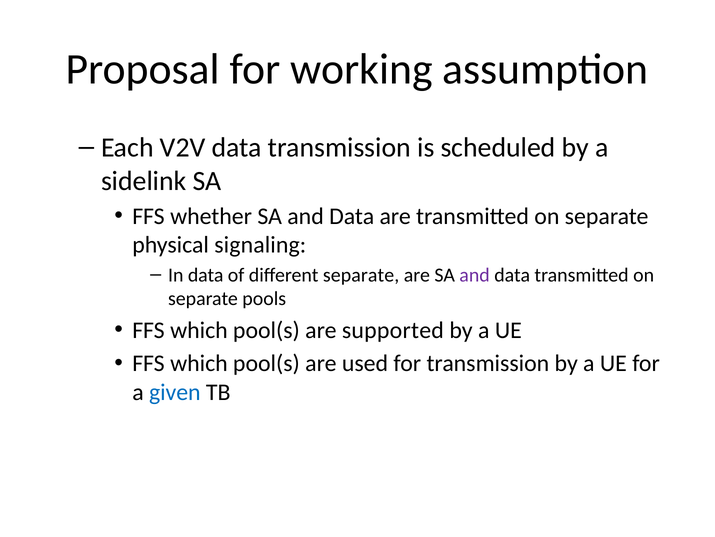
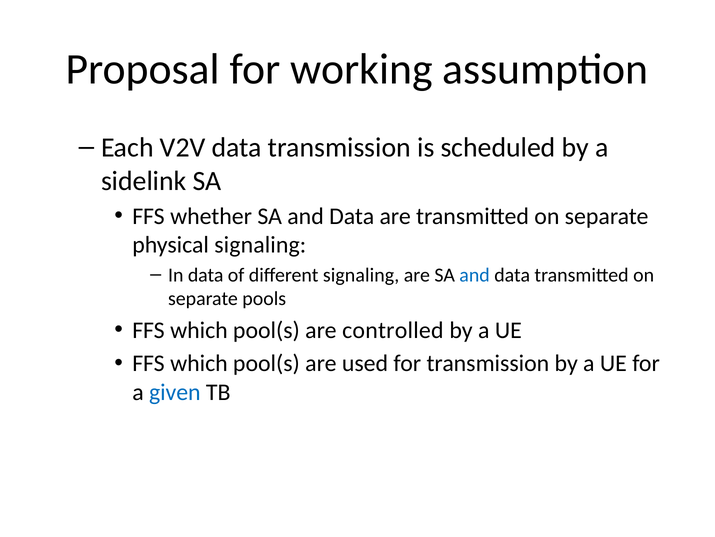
different separate: separate -> signaling (361, 275)
and colour: purple -> blue (475, 275)
supported: supported -> controlled (393, 330)
